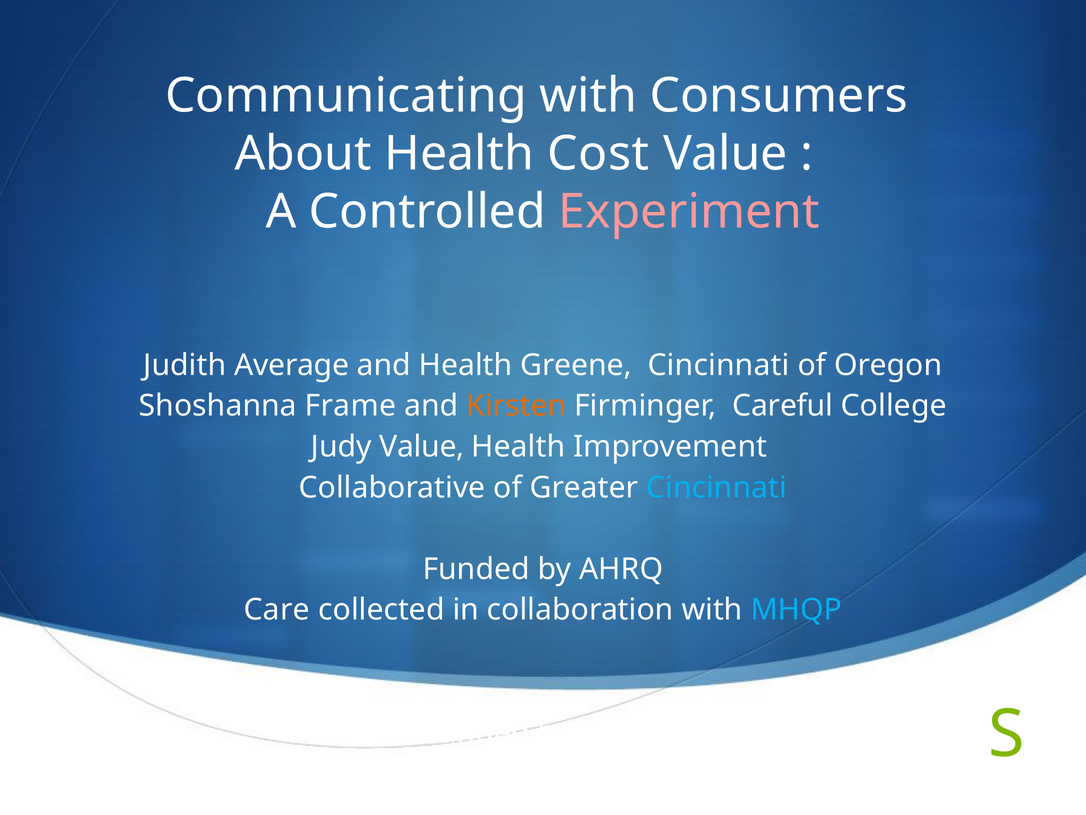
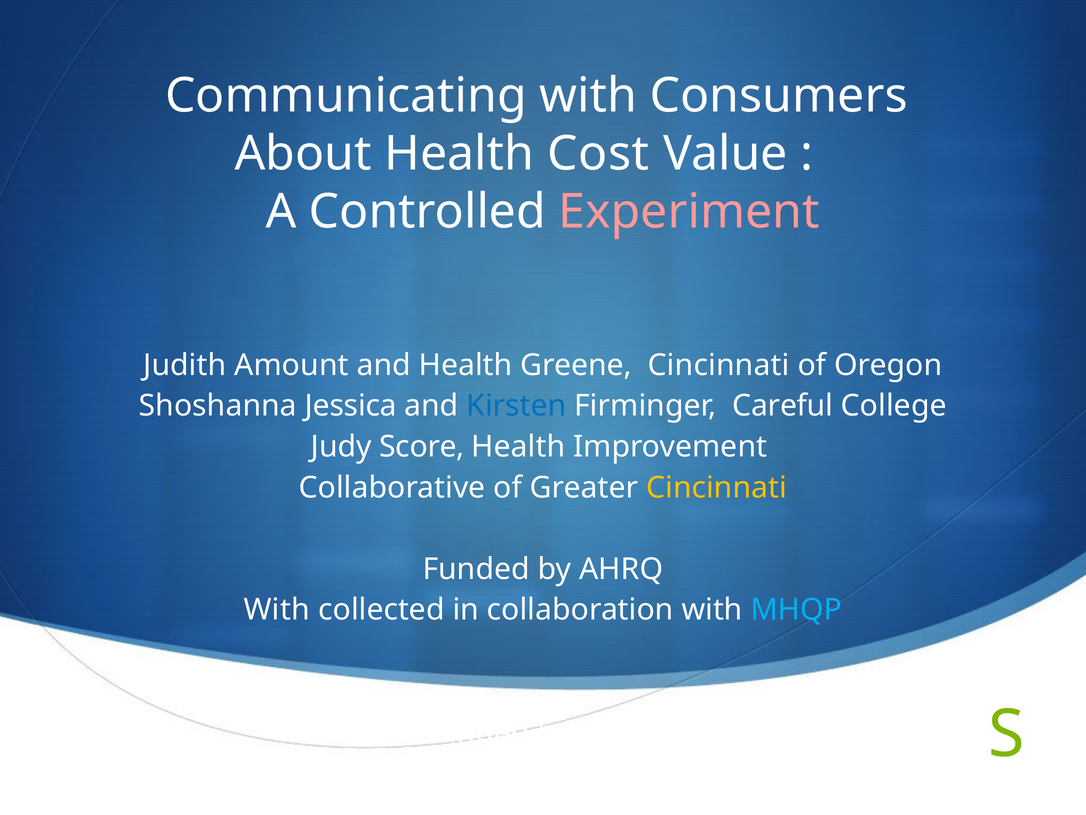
Average: Average -> Amount (291, 365)
Frame: Frame -> Jessica (351, 406)
Kirsten colour: orange -> blue (516, 406)
Judy Value: Value -> Score (422, 447)
Cincinnati colour: light blue -> yellow (717, 487)
Care: Care -> With (277, 609)
